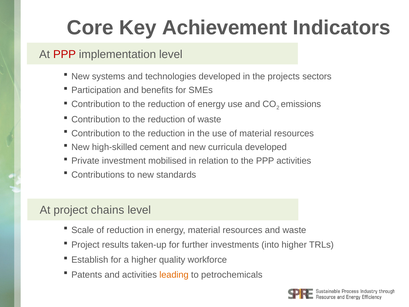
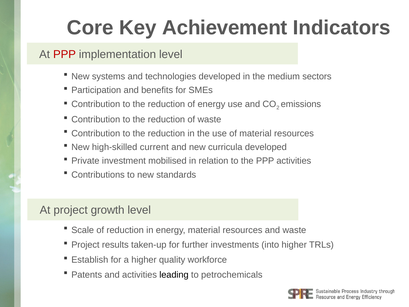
projects: projects -> medium (284, 76)
cement: cement -> current (154, 147)
chains: chains -> growth (108, 210)
leading colour: orange -> black (174, 275)
